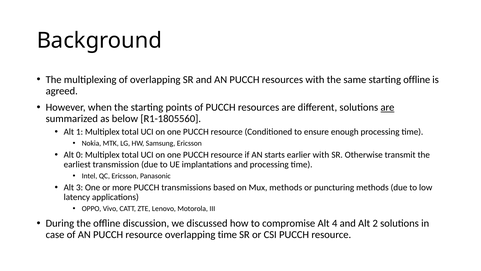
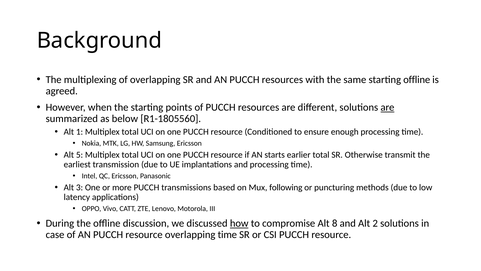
0: 0 -> 5 (80, 154)
earlier with: with -> total (321, 154)
Mux methods: methods -> following (286, 187)
how underline: none -> present (239, 223)
4: 4 -> 8 (335, 223)
